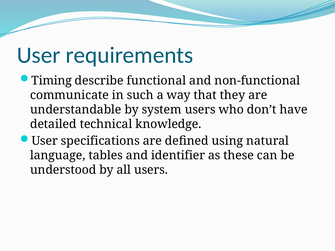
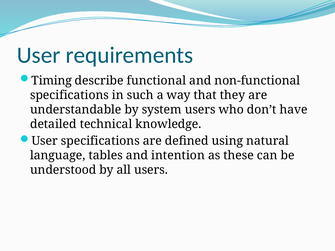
communicate: communicate -> specifications (69, 95)
identifier: identifier -> intention (178, 156)
